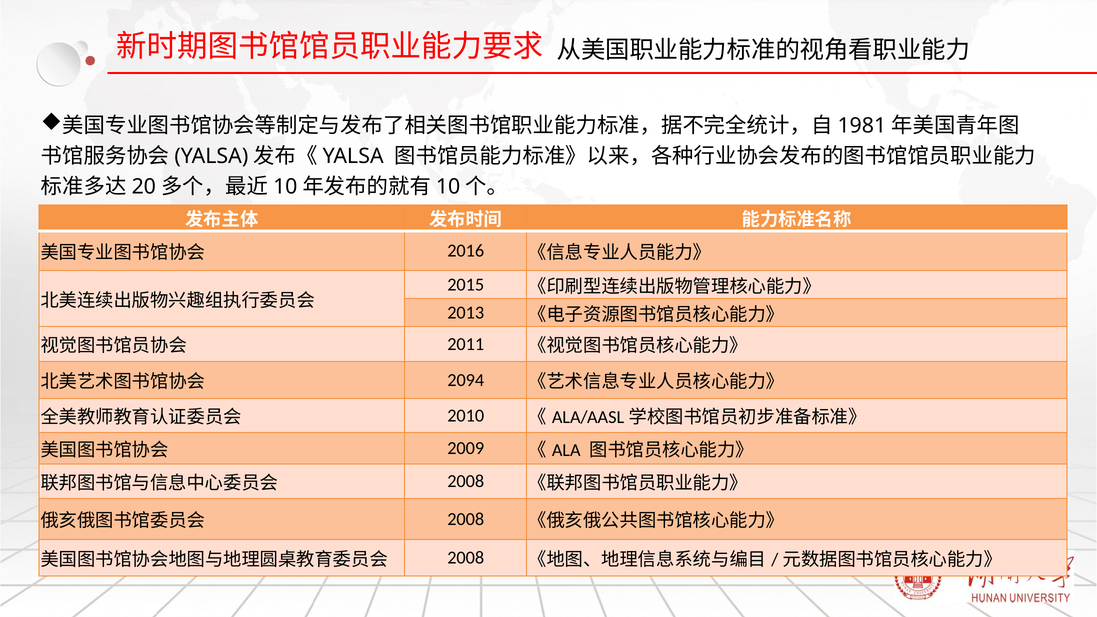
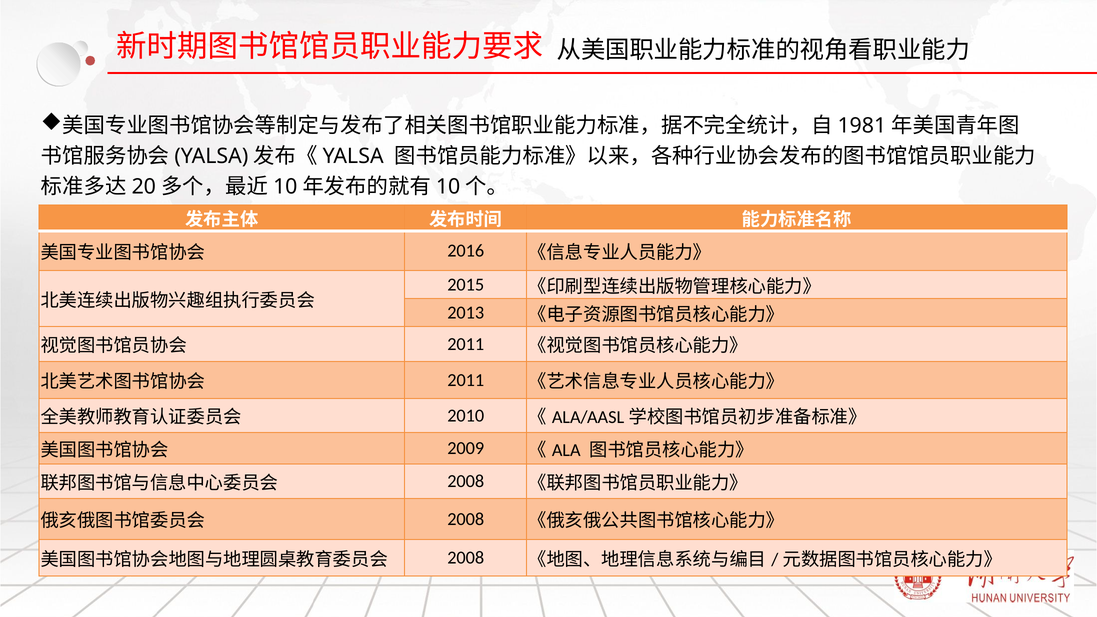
2094: 2094 -> 2011 (466, 380)
